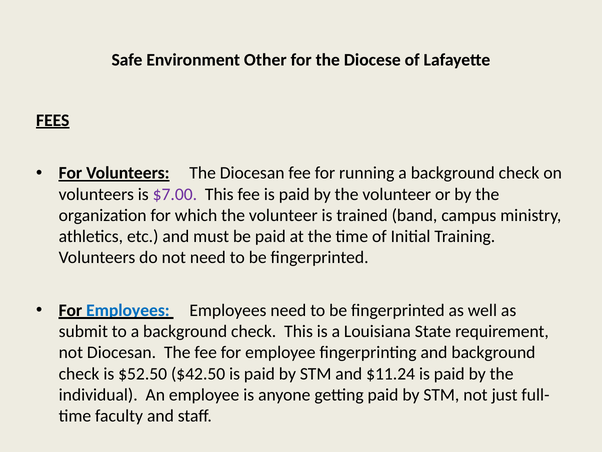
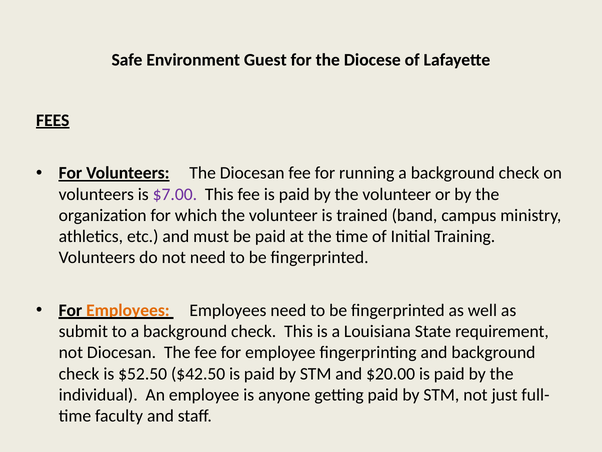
Other: Other -> Guest (265, 60)
Employees colour: blue -> orange (128, 310)
$11.24: $11.24 -> $20.00 (391, 373)
